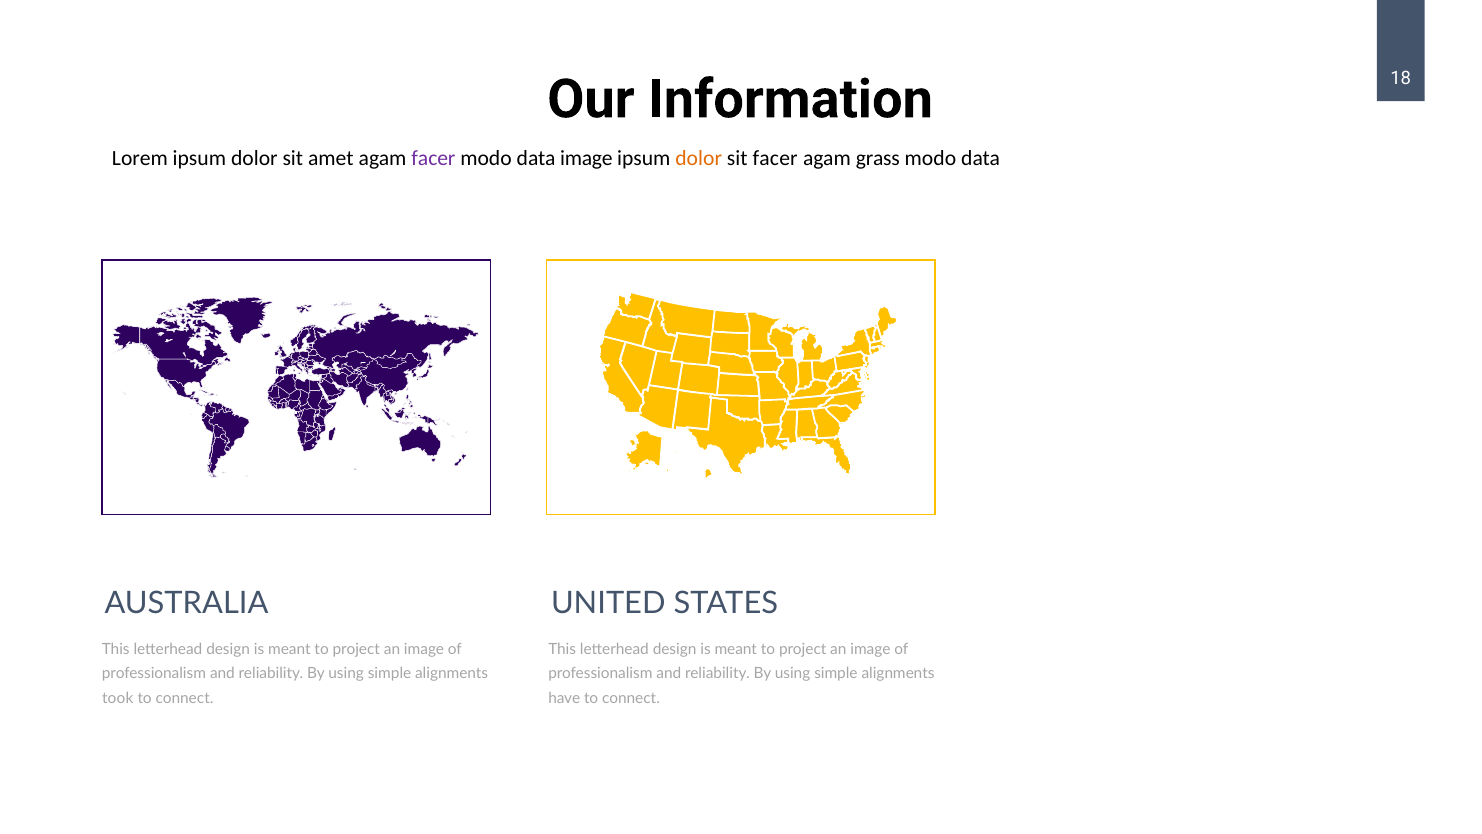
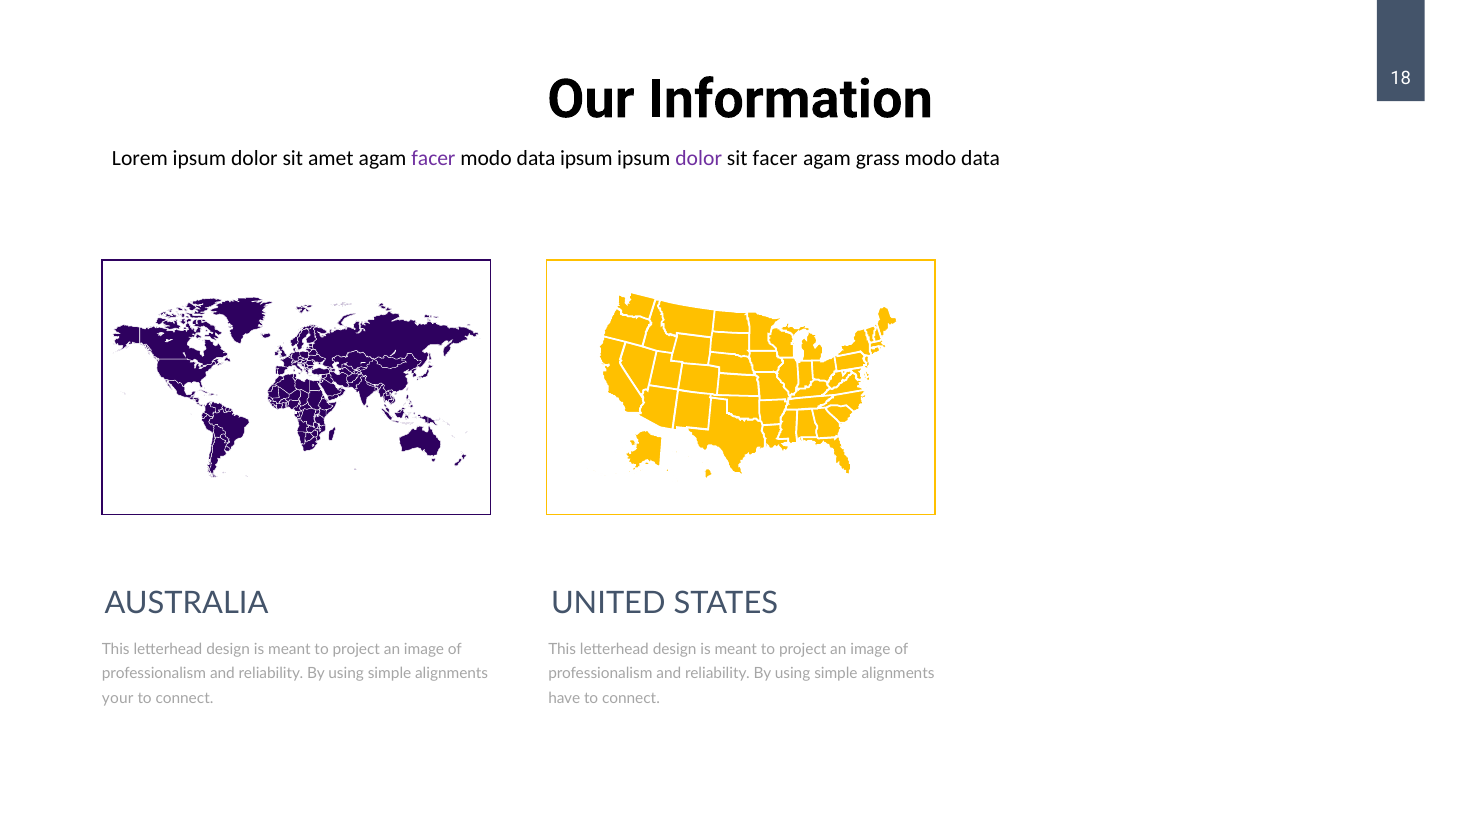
data image: image -> ipsum (586, 158)
dolor colour: orange -> purple (699, 158)
took: took -> your (118, 698)
